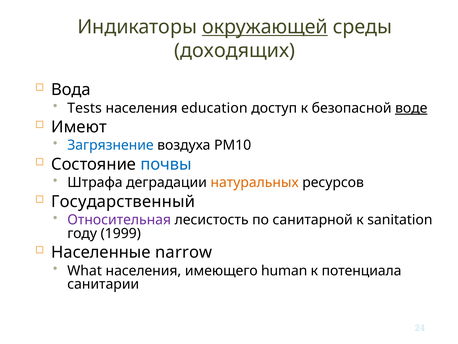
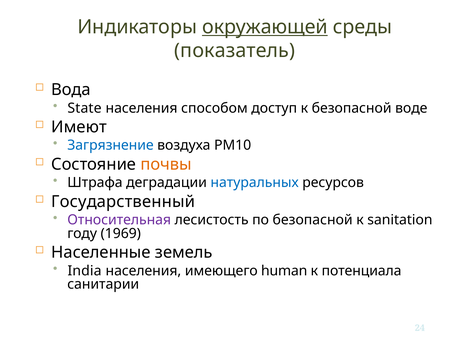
доходящих: доходящих -> показатель (235, 51)
Tests: Tests -> State (85, 108)
education: education -> способом (214, 108)
воде underline: present -> none (411, 108)
почвы colour: blue -> orange (166, 164)
натуральных colour: orange -> blue (255, 182)
по санитарной: санитарной -> безопасной (313, 220)
1999: 1999 -> 1969 (121, 233)
narrow: narrow -> земель (184, 252)
What: What -> India (85, 270)
